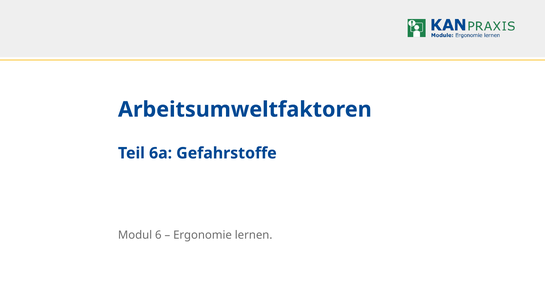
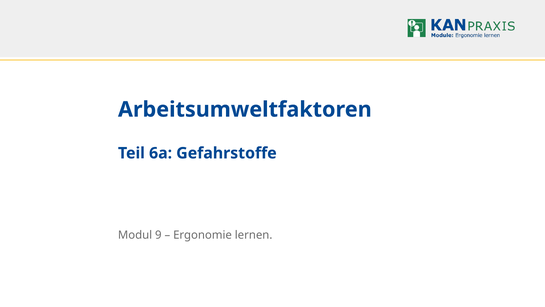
6: 6 -> 9 (158, 235)
